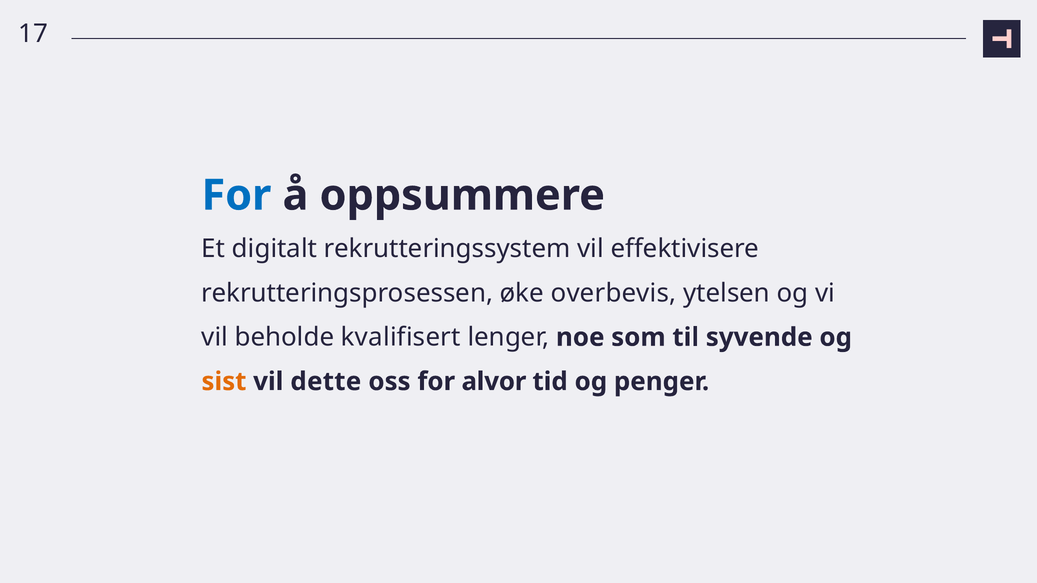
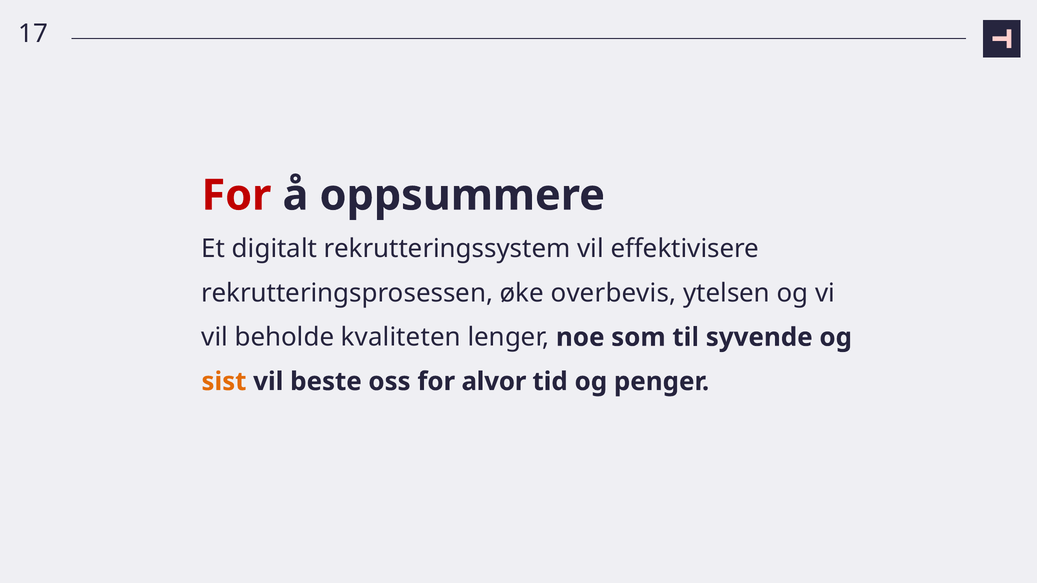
For colour: blue -> red (236, 195)
kvalifisert: kvalifisert -> kvaliteten (401, 337)
dette: dette -> beste (326, 382)
